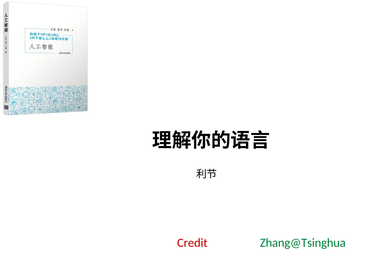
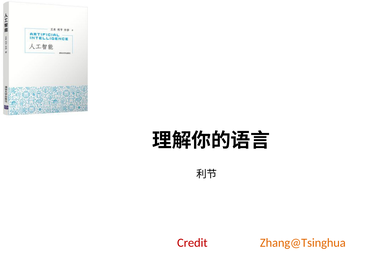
Zhang@Tsinghua colour: green -> orange (303, 243)
